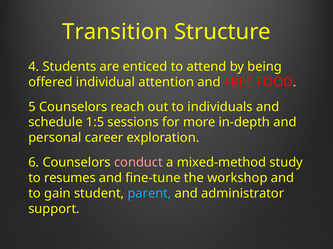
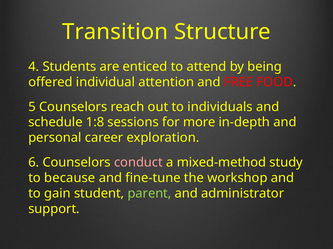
1:5: 1:5 -> 1:8 (95, 123)
resumes: resumes -> because (70, 178)
parent colour: light blue -> light green (149, 194)
